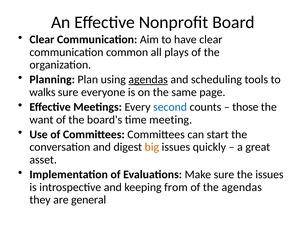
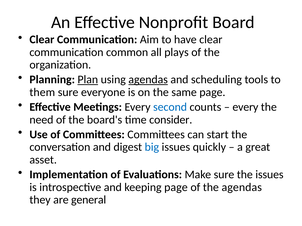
Plan underline: none -> present (88, 80)
walks: walks -> them (42, 92)
those: those -> every (245, 107)
want: want -> need (41, 120)
meeting: meeting -> consider (171, 120)
big colour: orange -> blue (152, 147)
keeping from: from -> page (176, 188)
